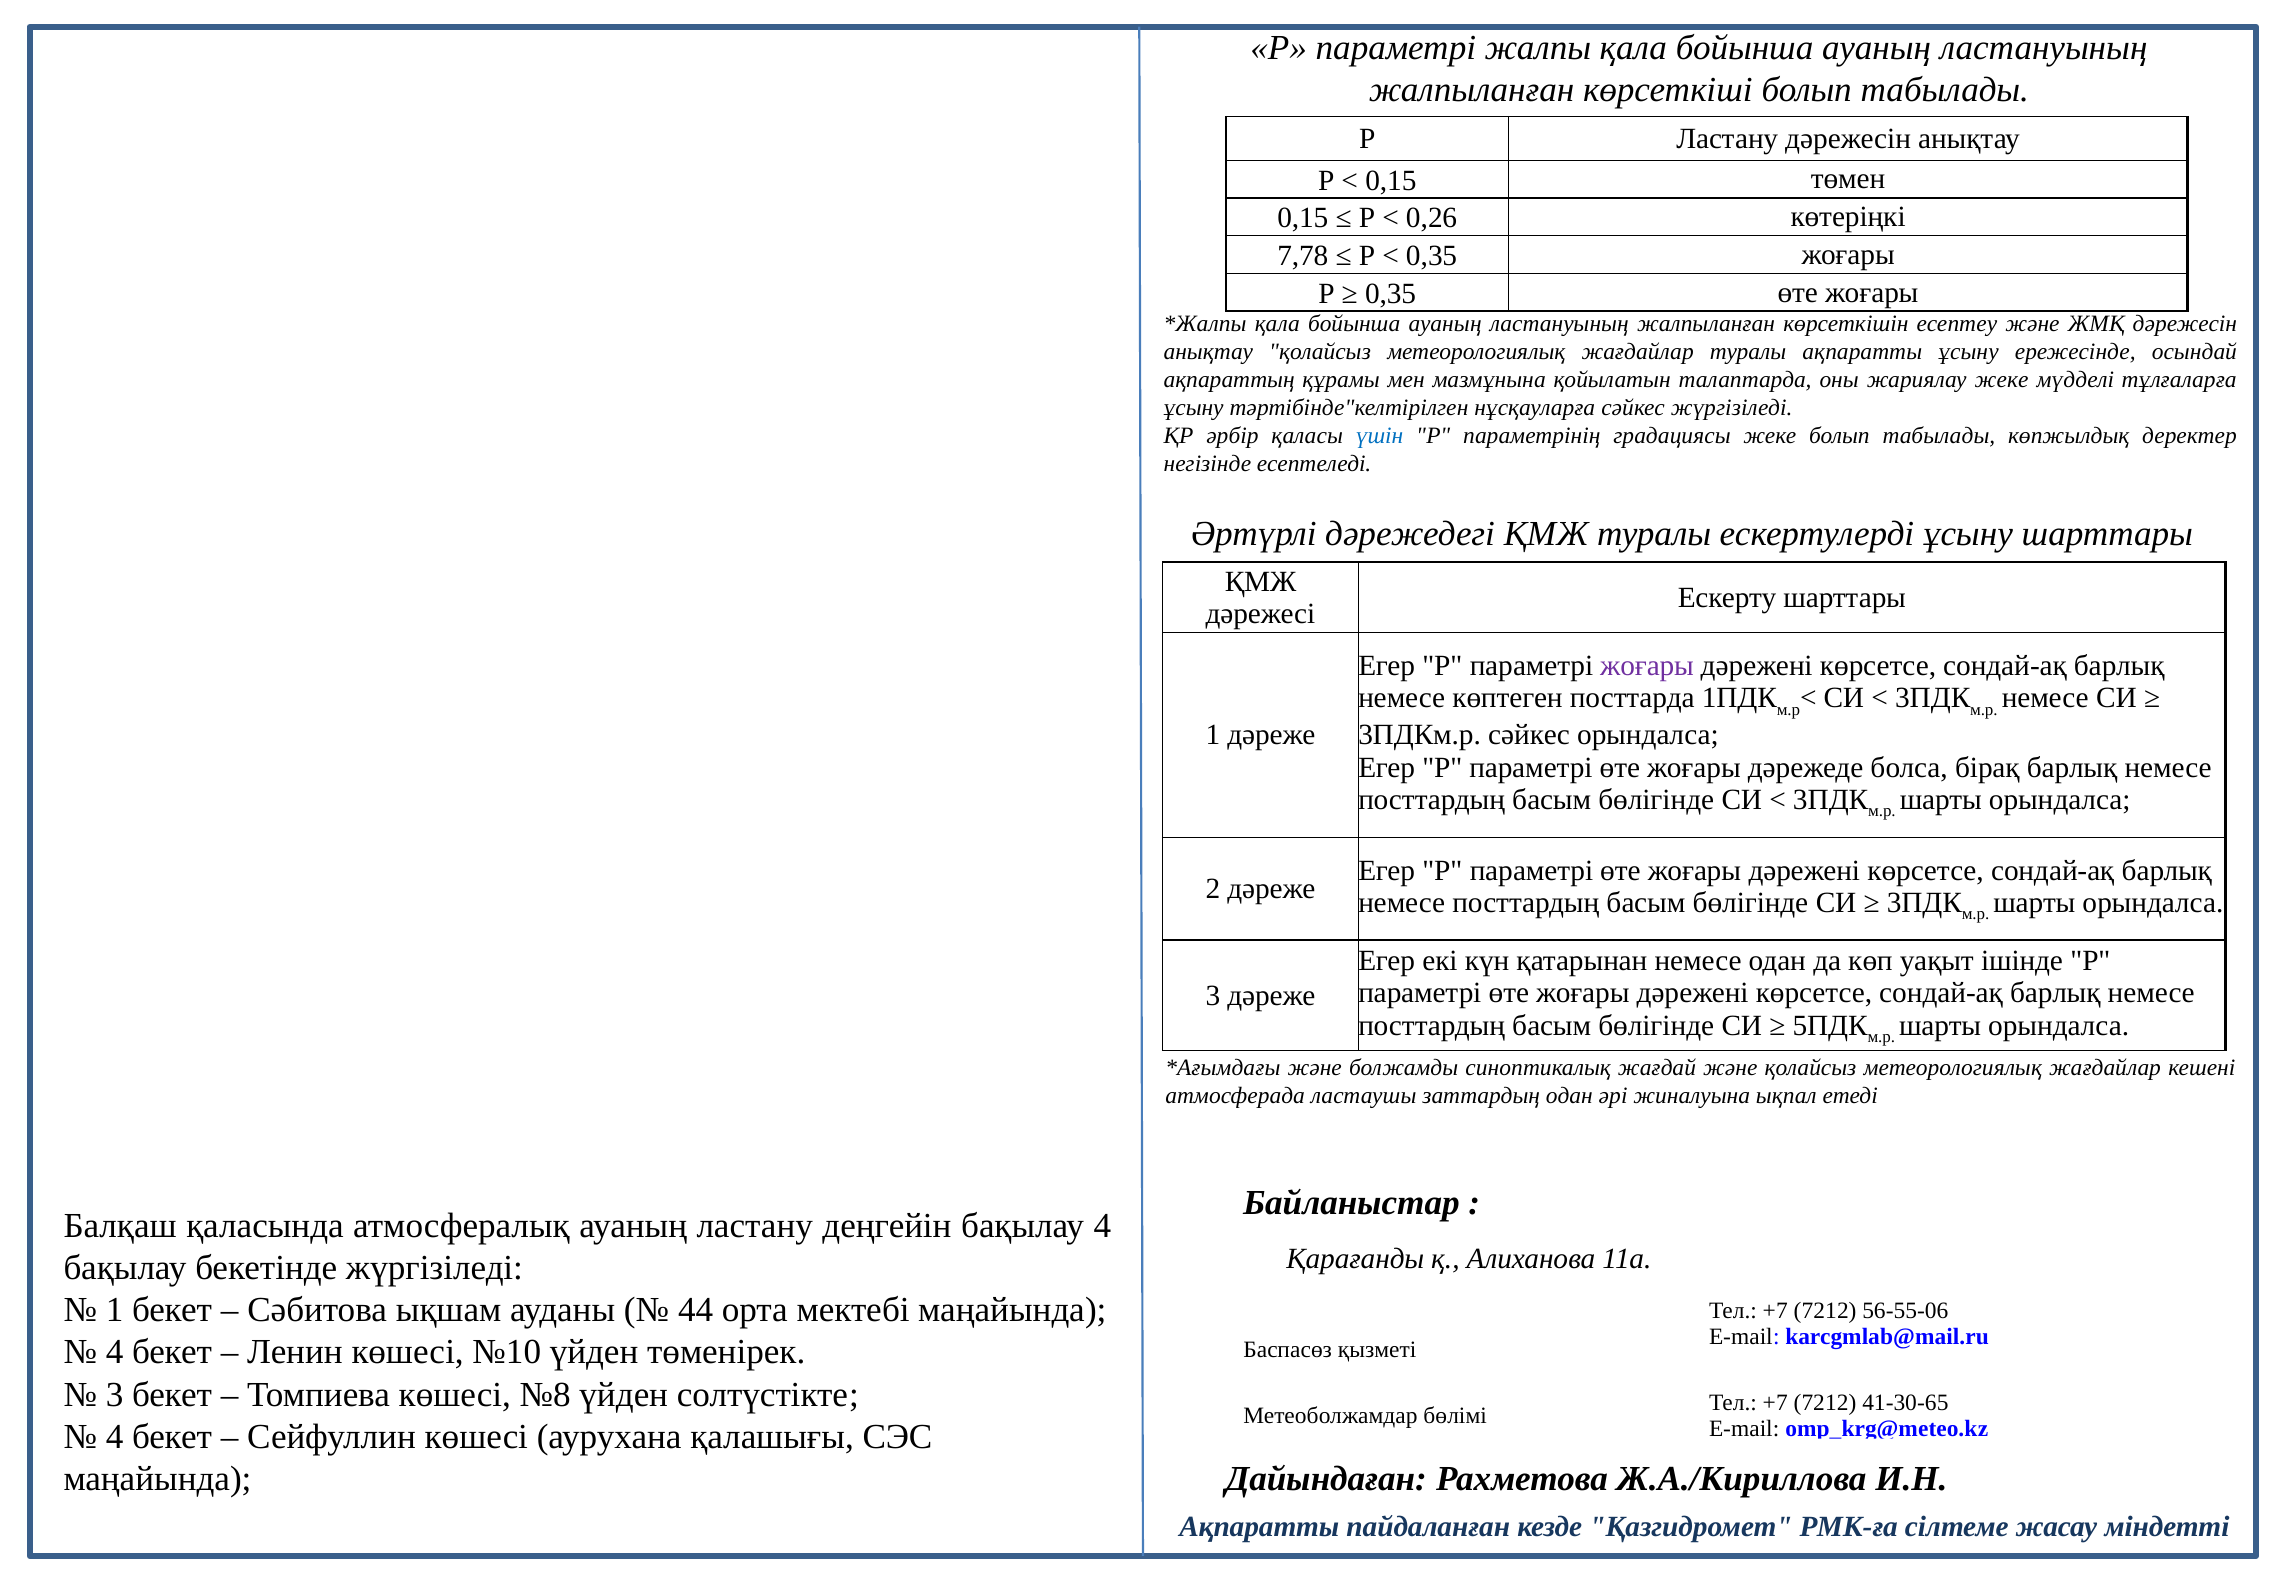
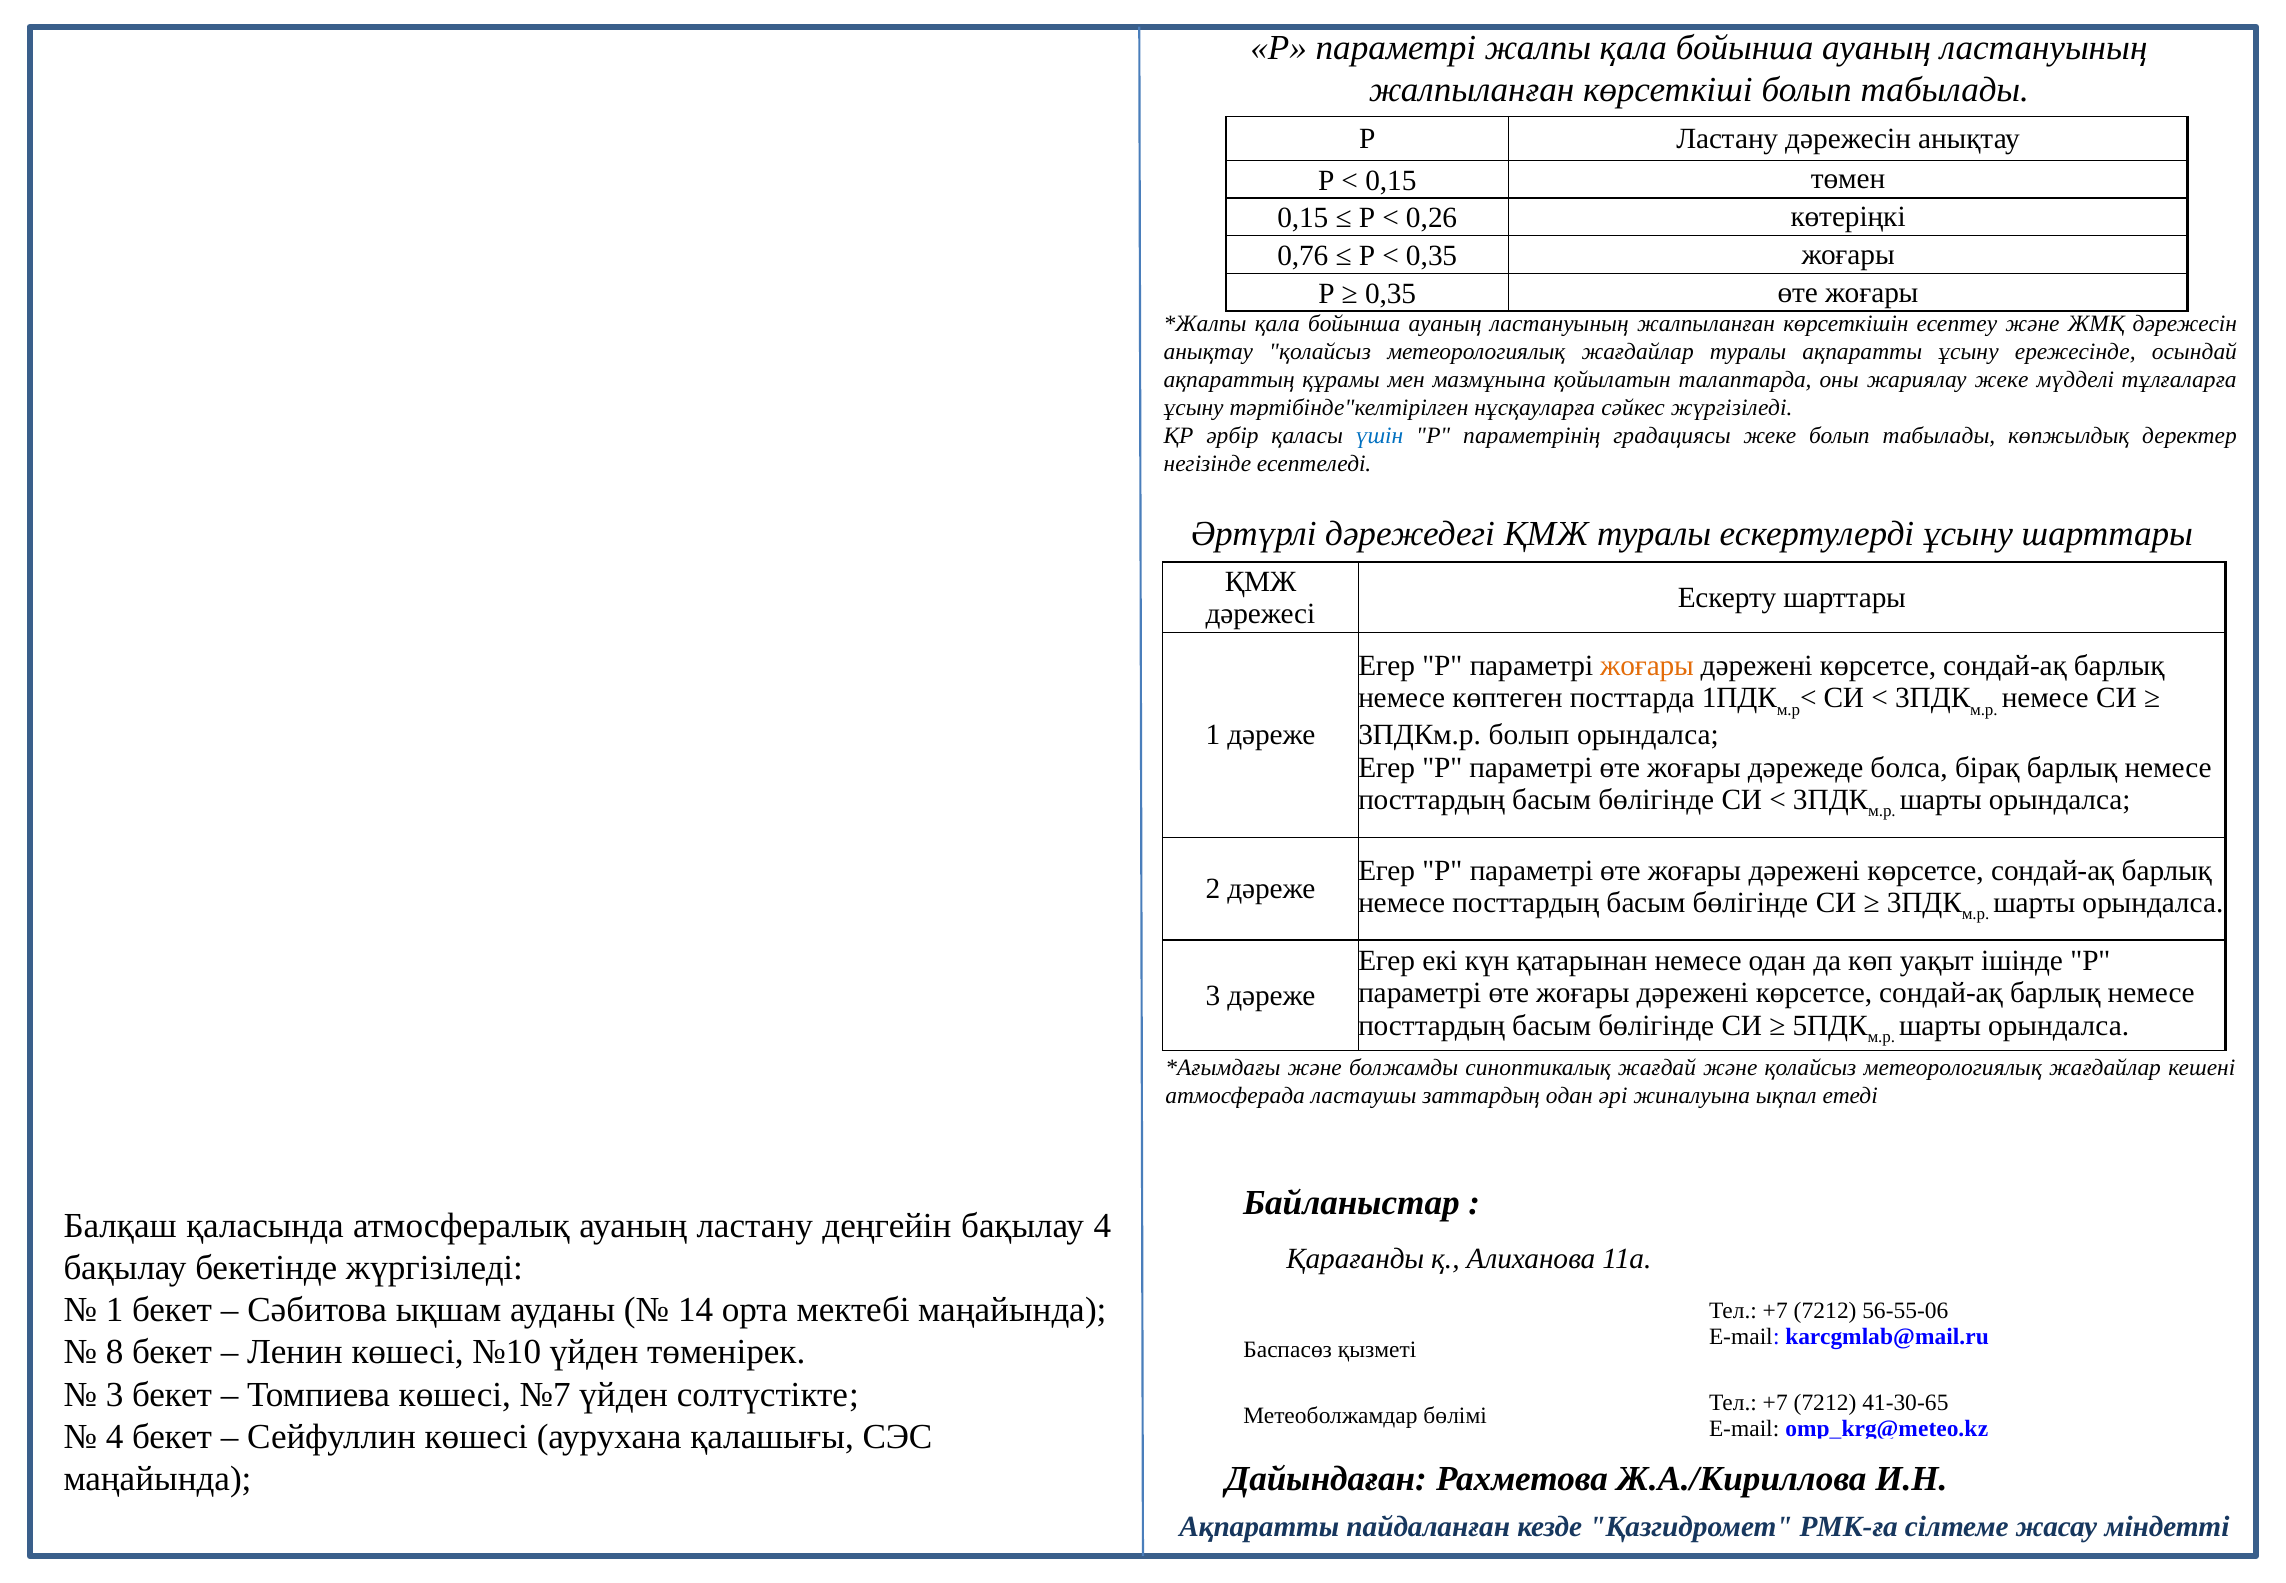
7,78: 7,78 -> 0,76 (1303, 256)
жоғары colour: purple -> orange (1647, 666)
3ПДКм.р сәйкес: сәйкес -> болып (1529, 735)
44: 44 -> 14 (696, 1310)
4: 4 -> 8 (115, 1352)
№8: №8 -> №7 (545, 1394)
